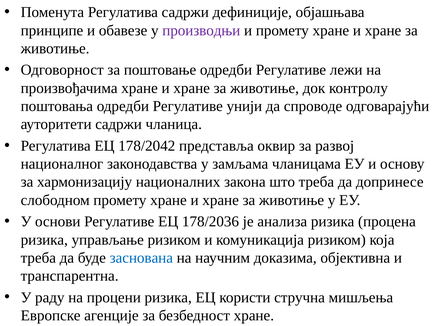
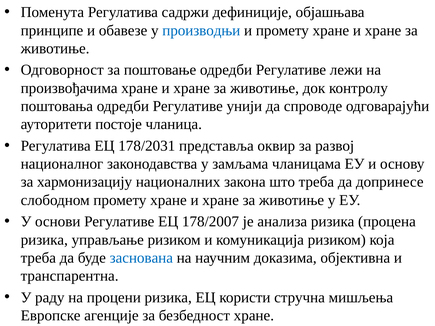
производњи colour: purple -> blue (201, 30)
ауторитети садржи: садржи -> постоје (119, 124)
178/2042: 178/2042 -> 178/2031 (147, 146)
178/2036: 178/2036 -> 178/2007 (210, 222)
